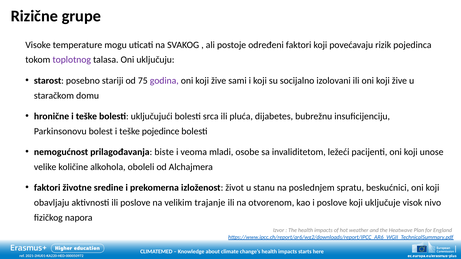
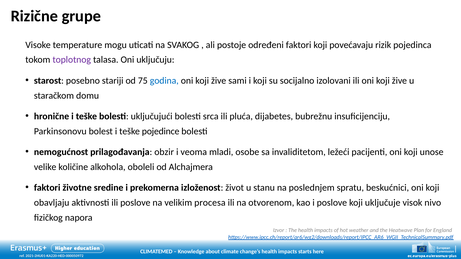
godina colour: purple -> blue (164, 81)
biste: biste -> obzir (164, 152)
trajanje: trajanje -> procesa (210, 203)
